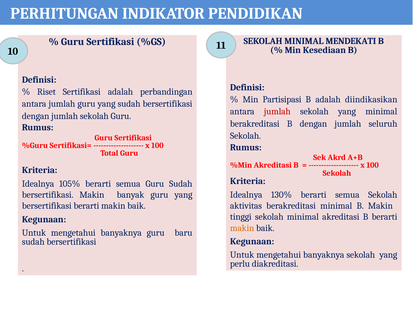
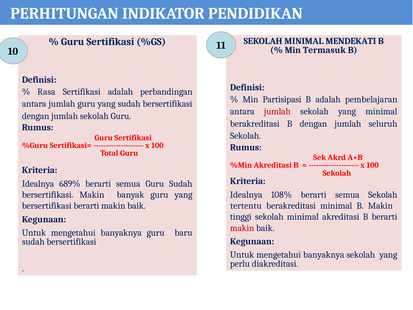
Kesediaan: Kesediaan -> Termasuk (324, 50)
Riset: Riset -> Rasa (46, 92)
diindikasikan: diindikasikan -> pembelajaran (371, 99)
105%: 105% -> 689% (70, 184)
130%: 130% -> 108% (282, 195)
aktivitas: aktivitas -> tertentu (246, 206)
makin colour: orange -> red (242, 228)
